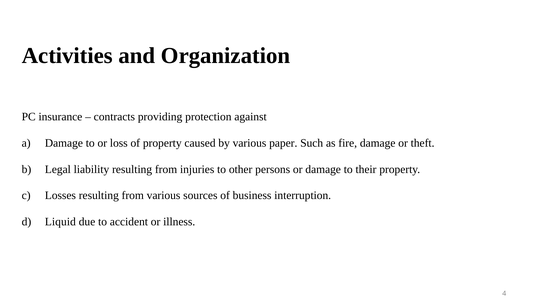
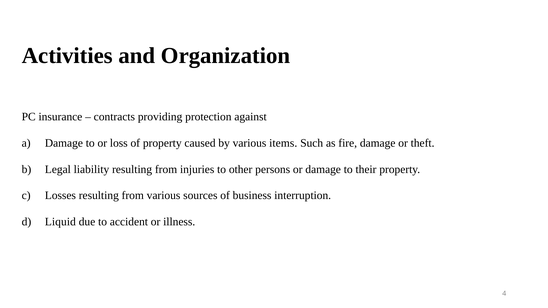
paper: paper -> items (283, 143)
